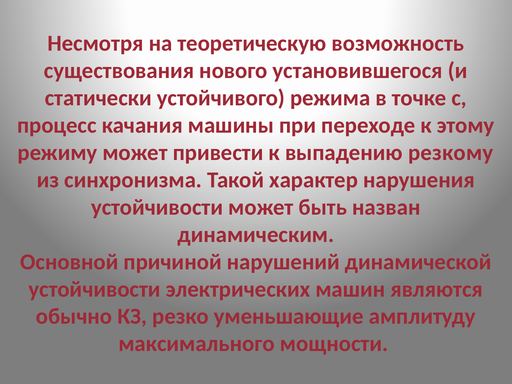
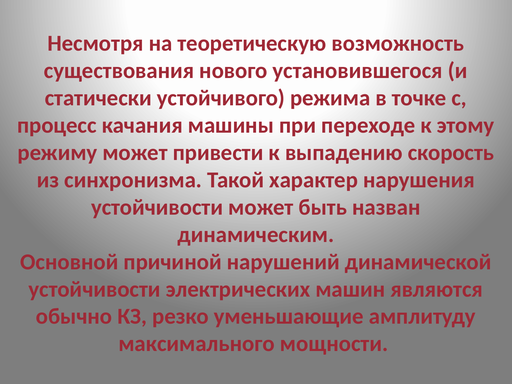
резкому: резкому -> скорость (451, 153)
